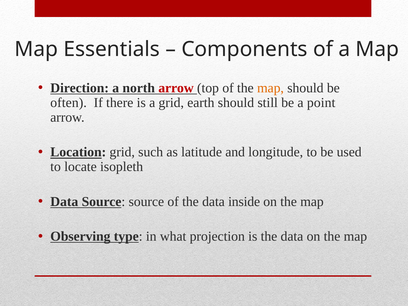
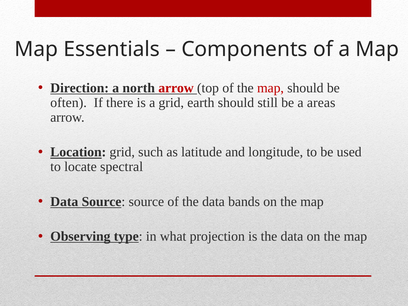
map colour: orange -> red (270, 88)
point: point -> areas (321, 103)
isopleth: isopleth -> spectral (122, 167)
inside: inside -> bands (244, 202)
